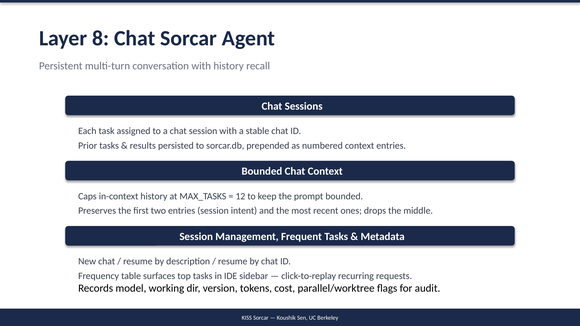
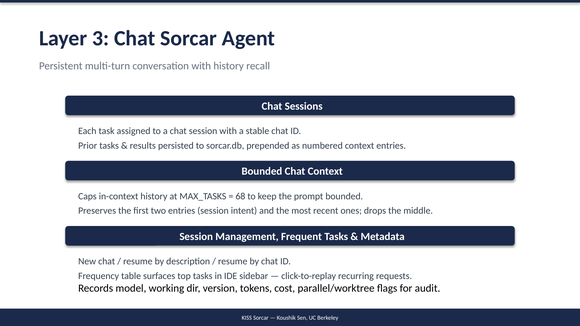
8: 8 -> 3 (101, 38)
12: 12 -> 68 (240, 196)
